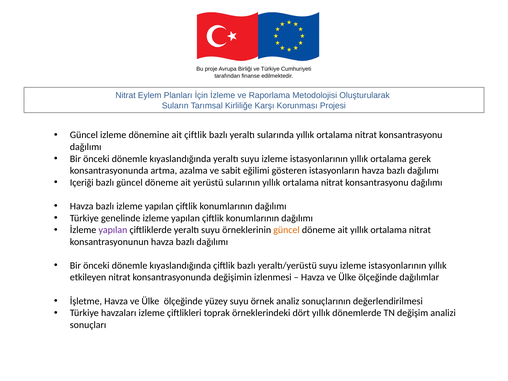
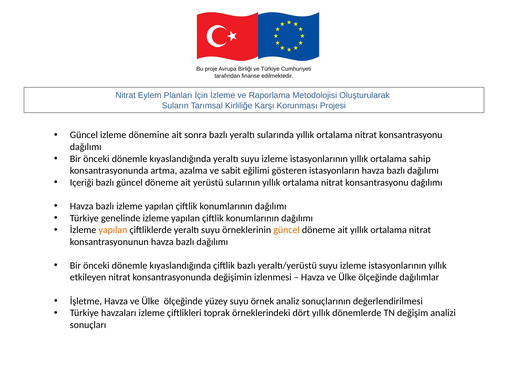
ait çiftlik: çiftlik -> sonra (195, 135)
gerek: gerek -> sahip (420, 159)
yapılan colour: purple -> orange (113, 230)
